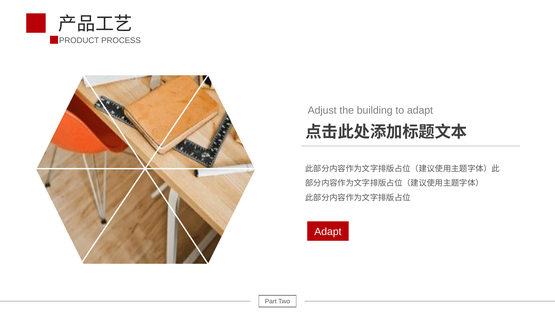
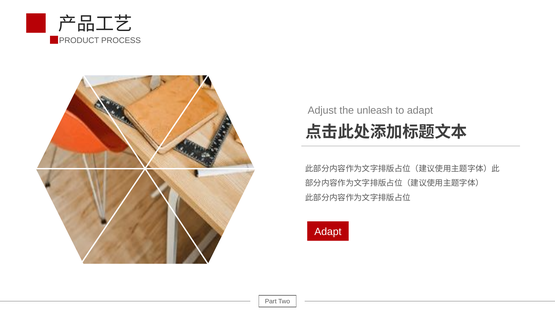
building: building -> unleash (375, 110)
